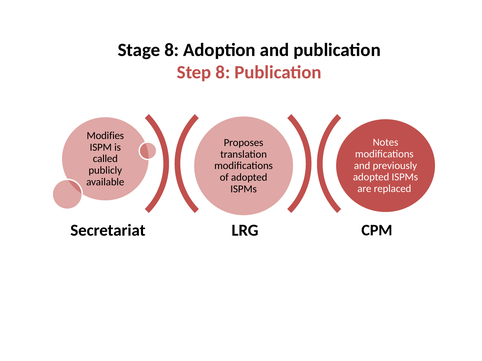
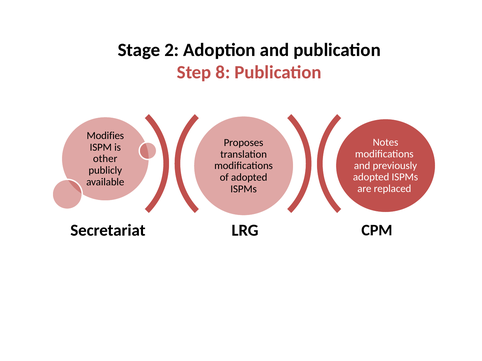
Stage 8: 8 -> 2 (172, 50)
called: called -> other (105, 159)
